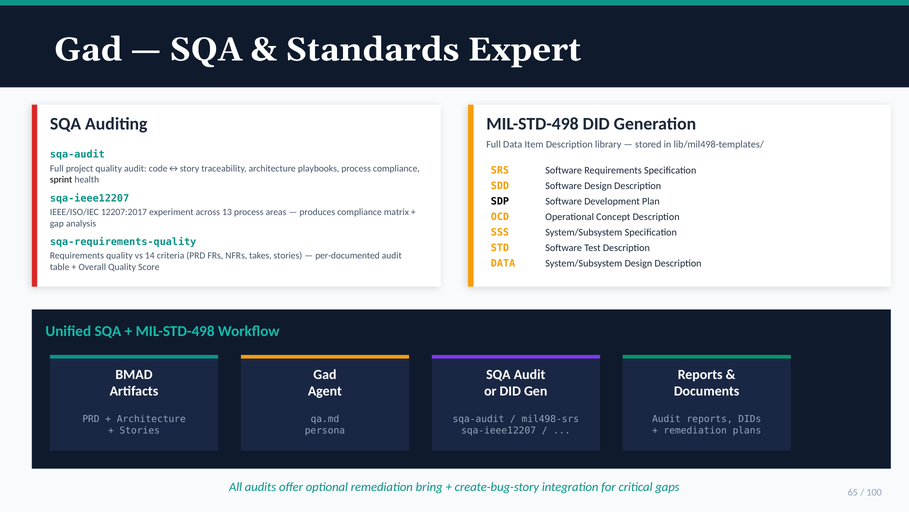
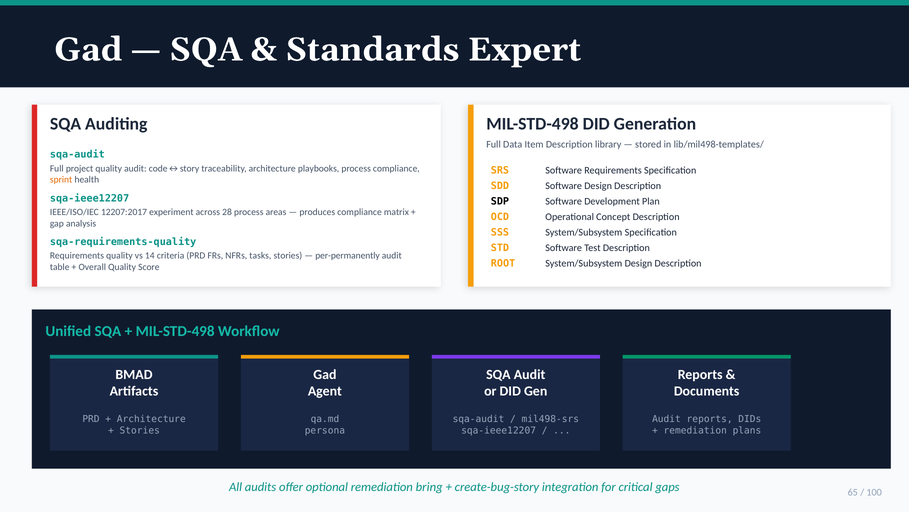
sprint colour: black -> orange (61, 180)
13: 13 -> 28 (227, 212)
takes: takes -> tasks (260, 255)
per-documented: per-documented -> per-permanently (347, 255)
DATA: DATA -> ROOT (503, 263)
